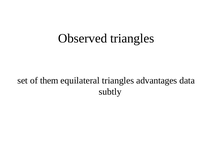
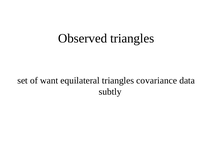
them: them -> want (49, 80)
advantages: advantages -> covariance (157, 80)
